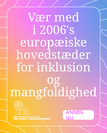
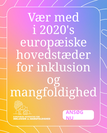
2006's: 2006's -> 2020's (57, 30)
